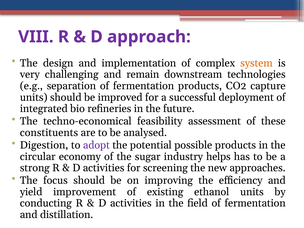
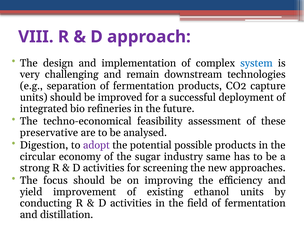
system colour: orange -> blue (256, 63)
constituents: constituents -> preservative (49, 133)
helps: helps -> same (218, 157)
